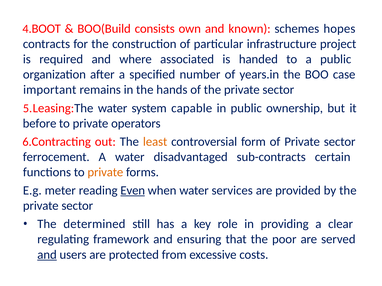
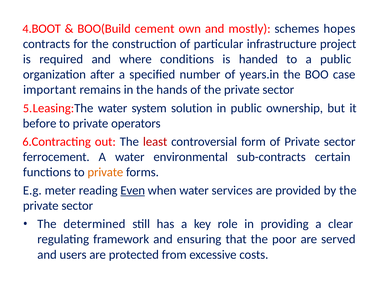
consists: consists -> cement (155, 29)
known: known -> mostly (250, 29)
associated: associated -> conditions (187, 59)
capable: capable -> solution (192, 108)
least colour: orange -> red (155, 142)
disadvantaged: disadvantaged -> environmental (191, 157)
and underline: present -> none (47, 255)
